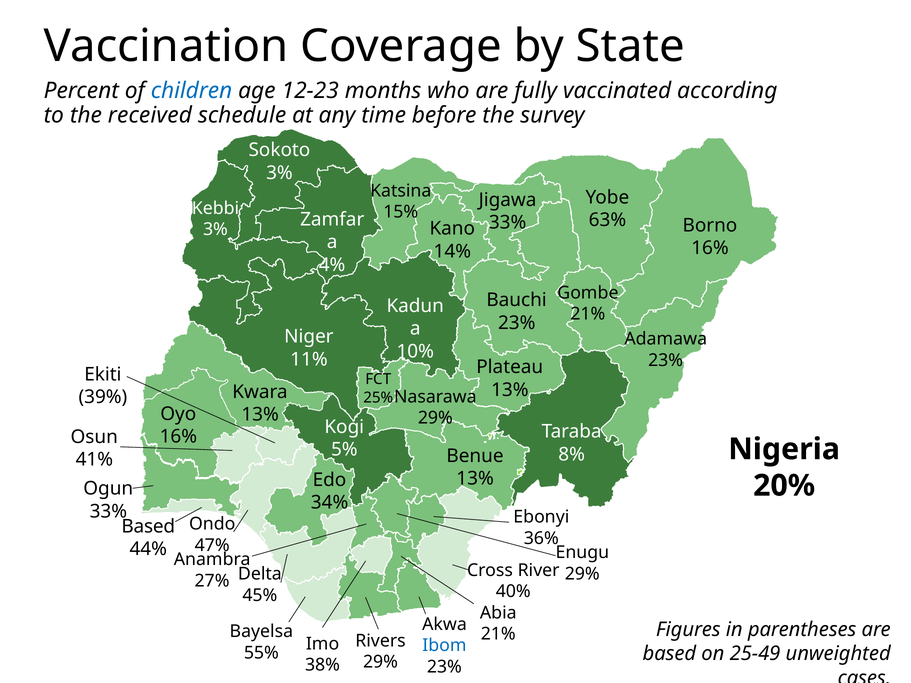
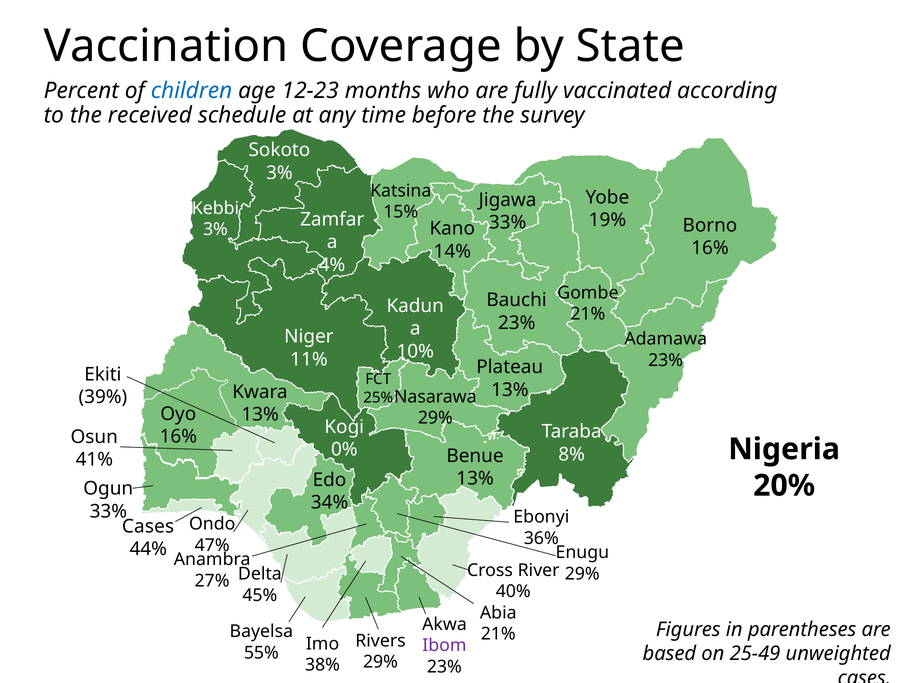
63%: 63% -> 19% (607, 220)
5%: 5% -> 0% (344, 450)
Based: Based -> Cases (148, 527)
Ibom colour: blue -> purple (444, 646)
